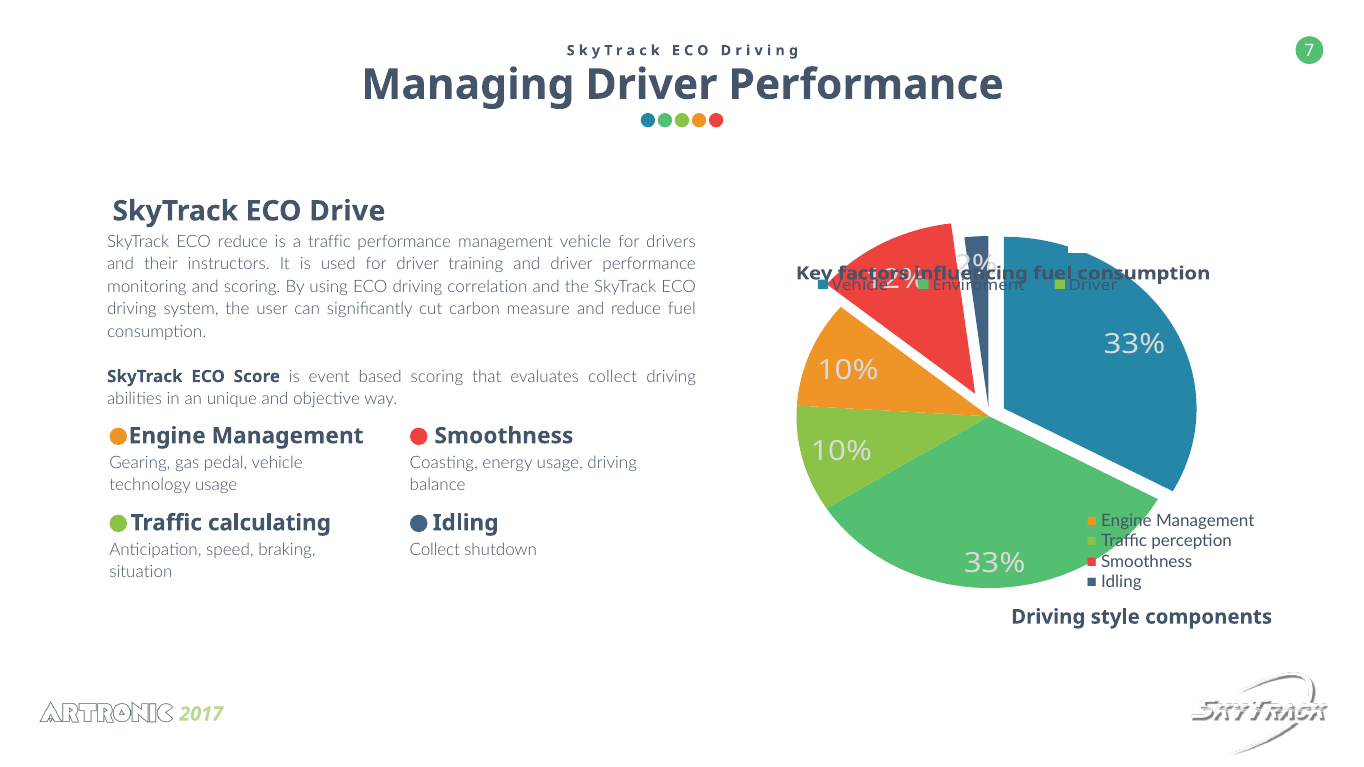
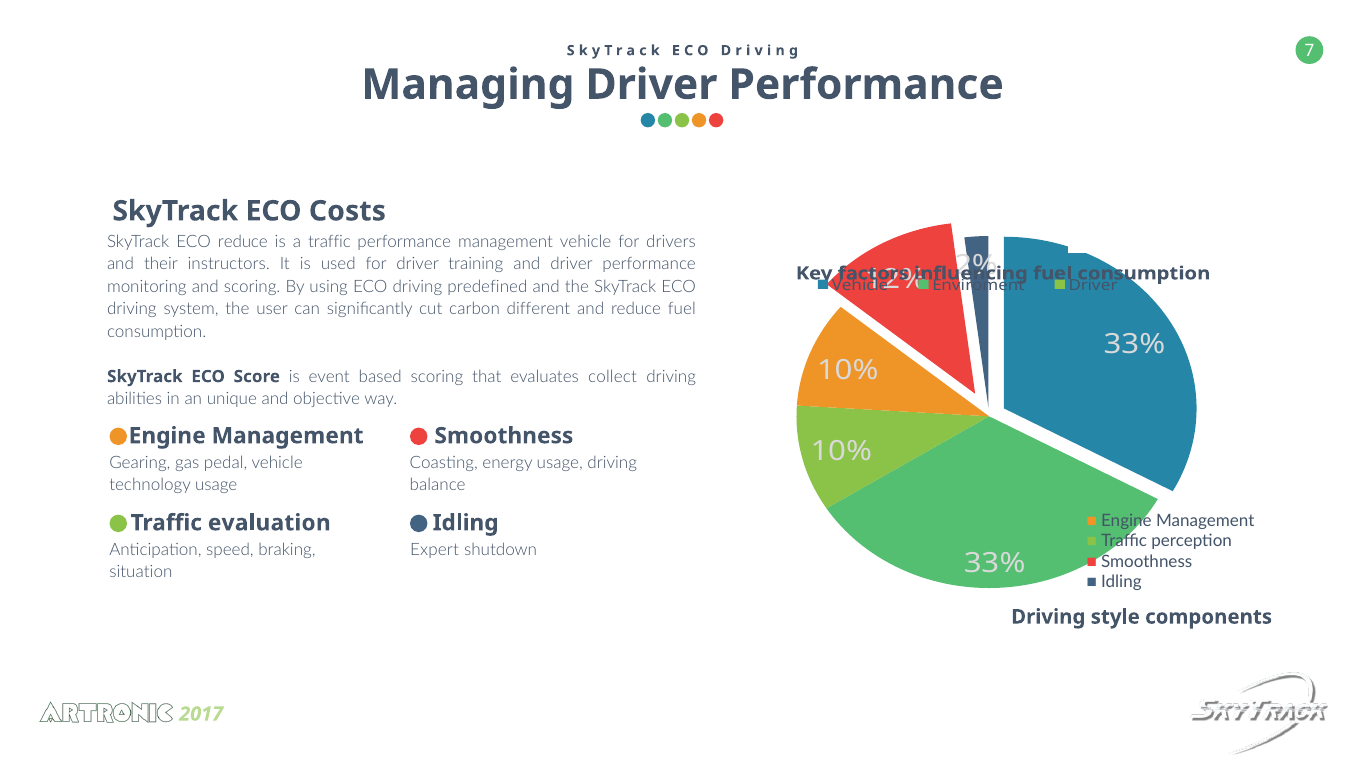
Drive: Drive -> Costs (347, 211)
correlation: correlation -> predefined (487, 287)
measure: measure -> different (539, 309)
calculating: calculating -> evaluation (269, 523)
Collect: Collect -> Expert (435, 550)
